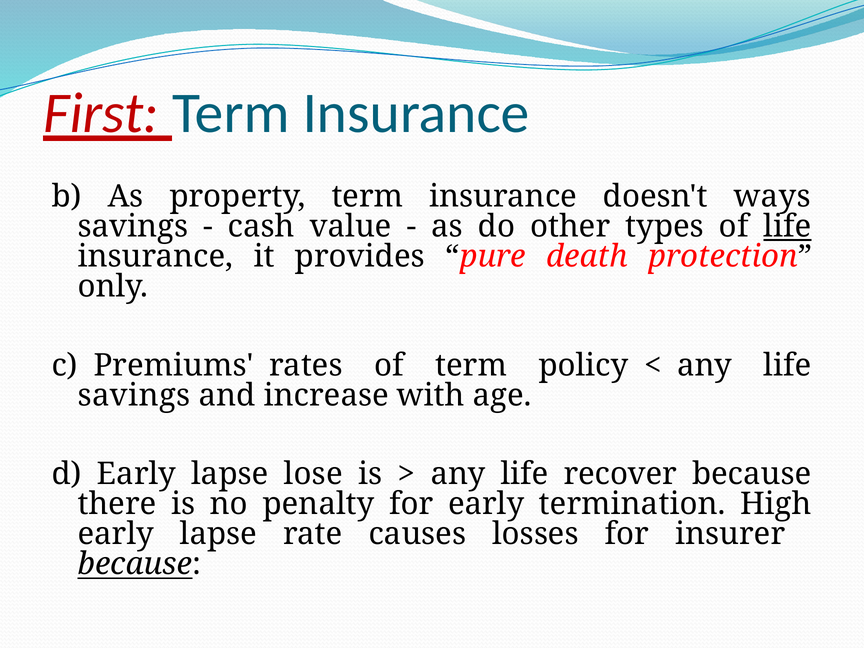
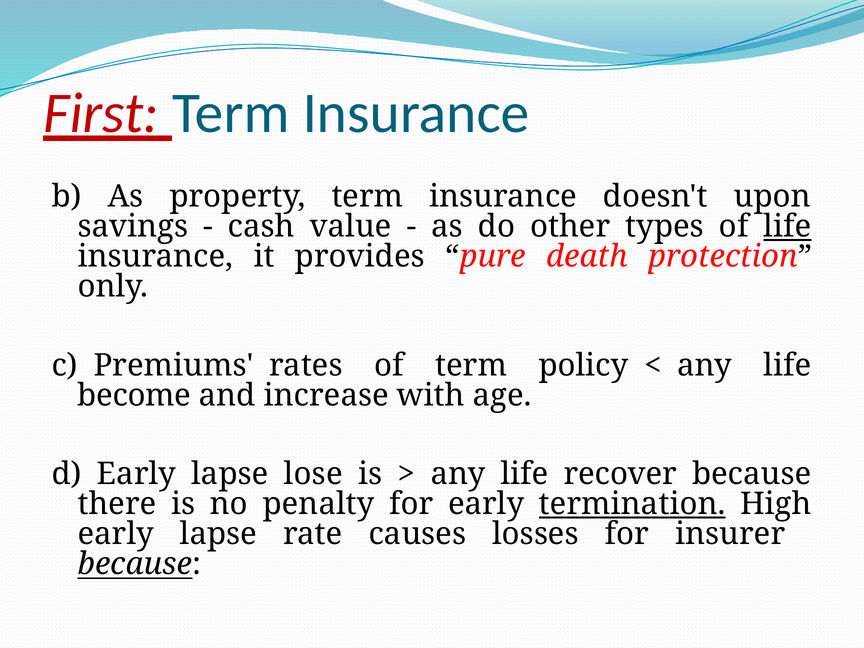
ways: ways -> upon (772, 197)
savings: savings -> become (134, 395)
termination underline: none -> present (632, 504)
